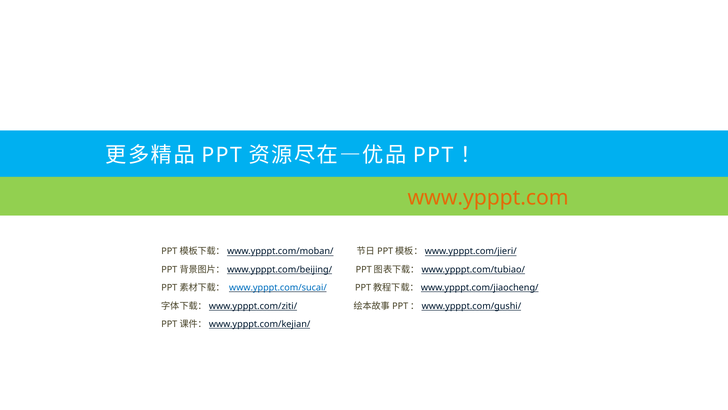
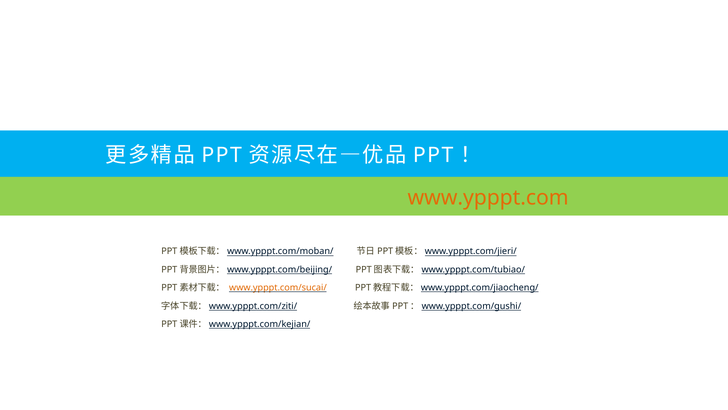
www.ypppt.com/sucai/ colour: blue -> orange (278, 288)
